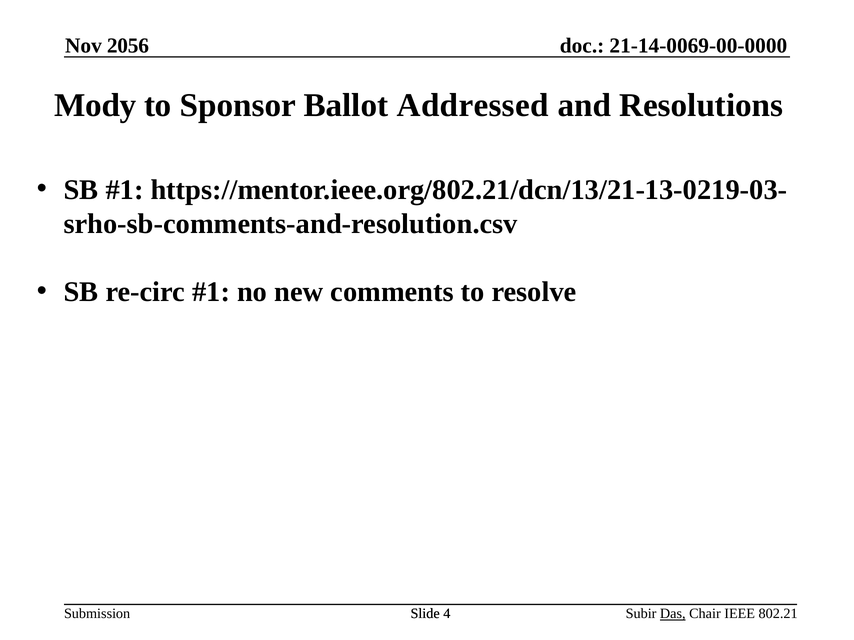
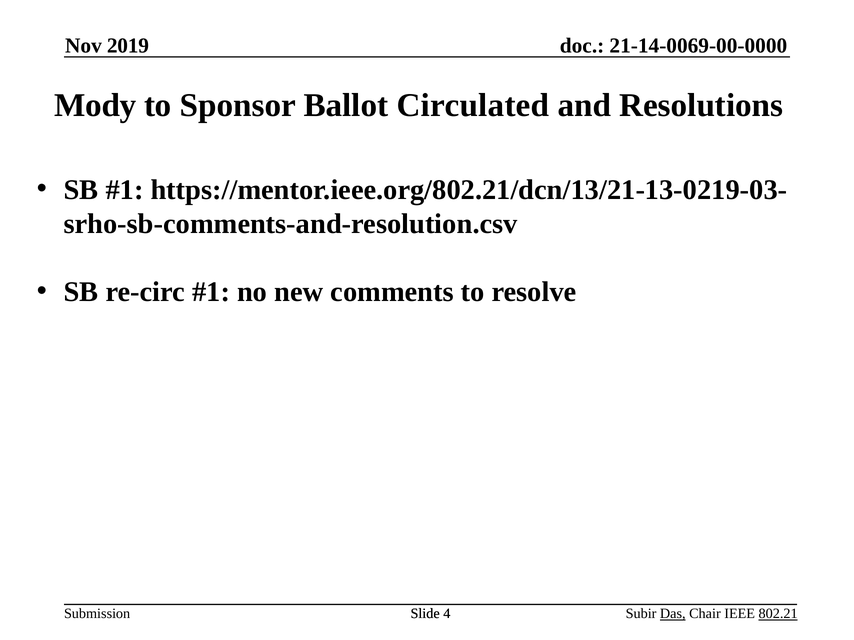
2056: 2056 -> 2019 (128, 46)
Addressed: Addressed -> Circulated (473, 106)
802.21 underline: none -> present (778, 614)
